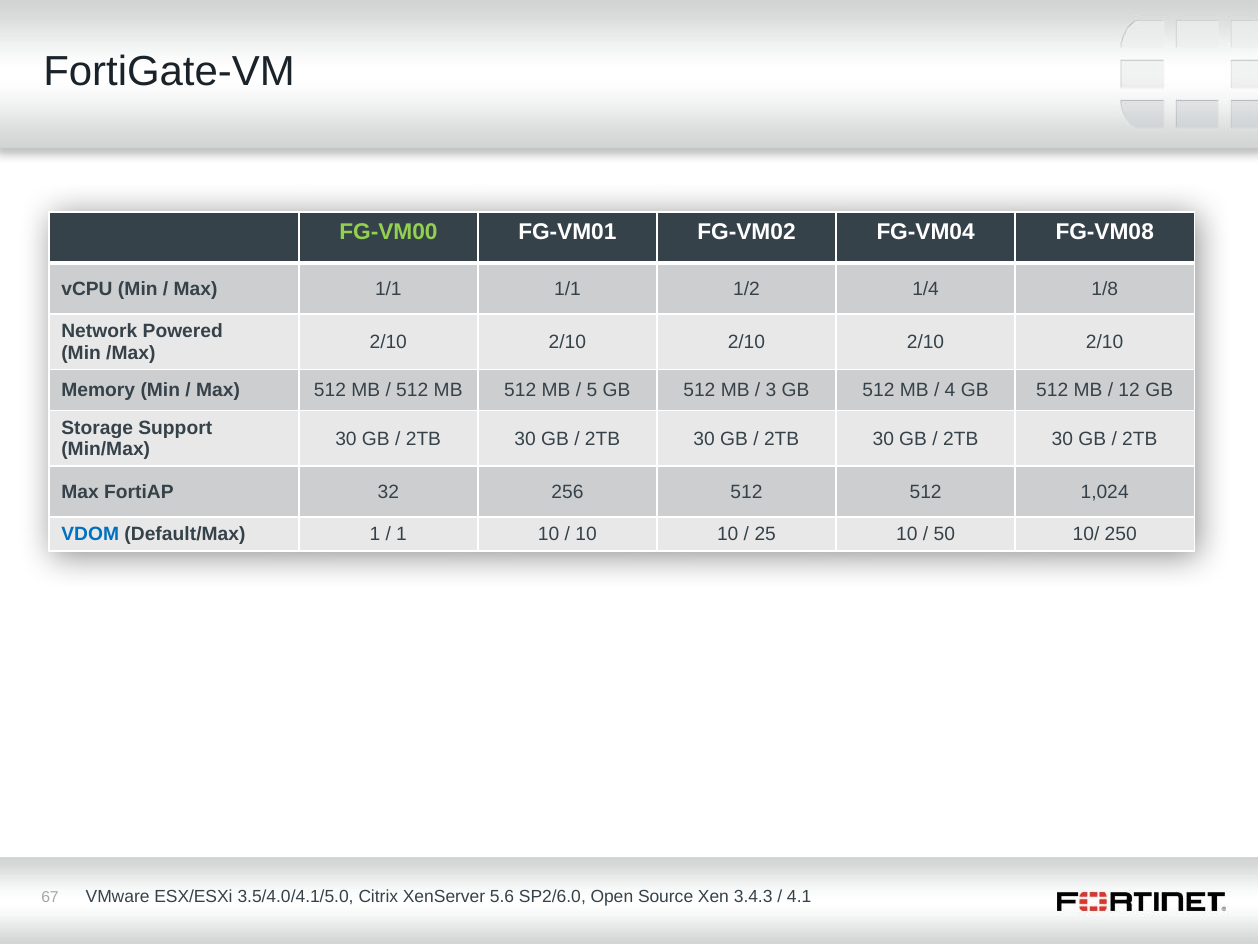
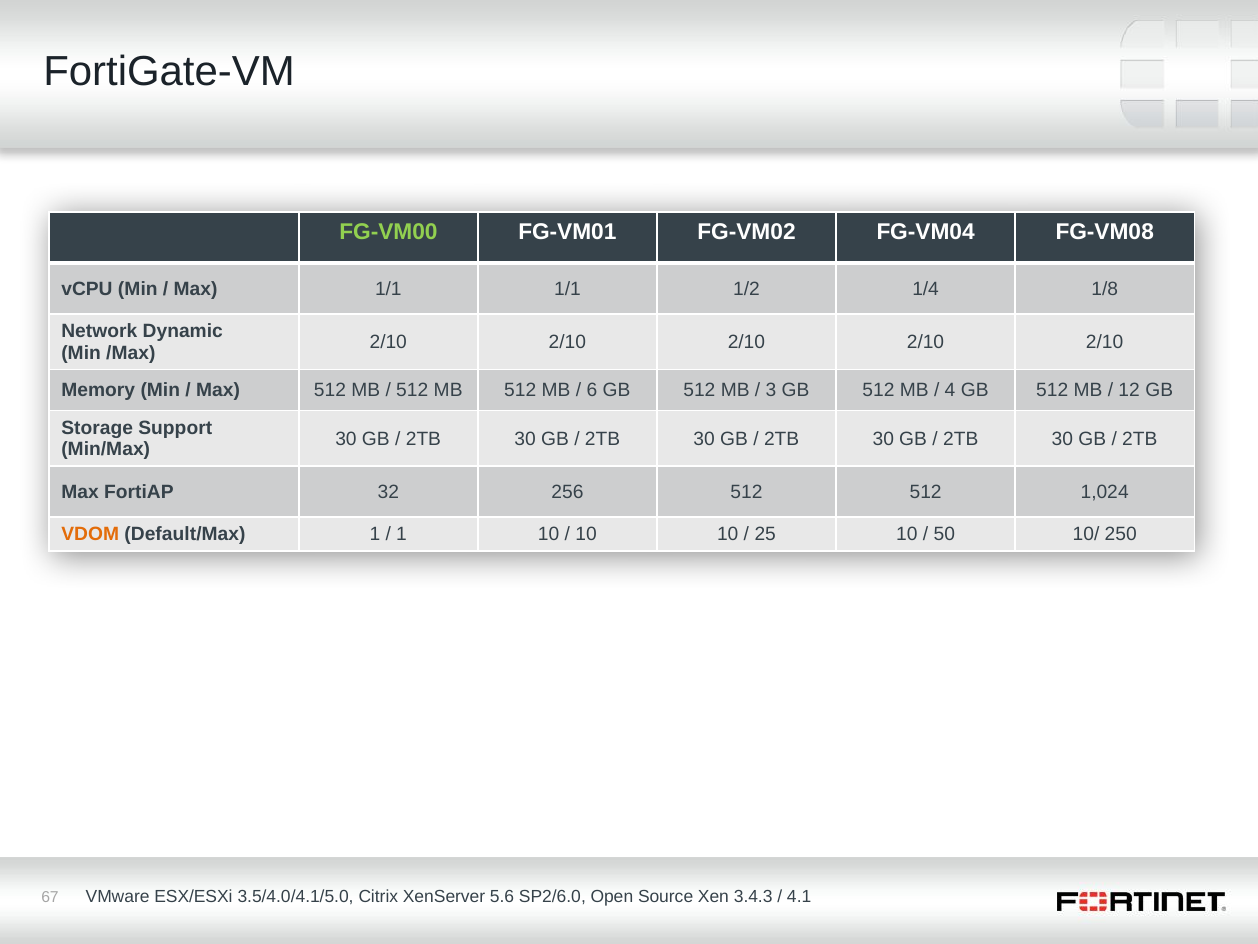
Powered: Powered -> Dynamic (183, 331)
5: 5 -> 6 (592, 390)
VDOM colour: blue -> orange (90, 534)
